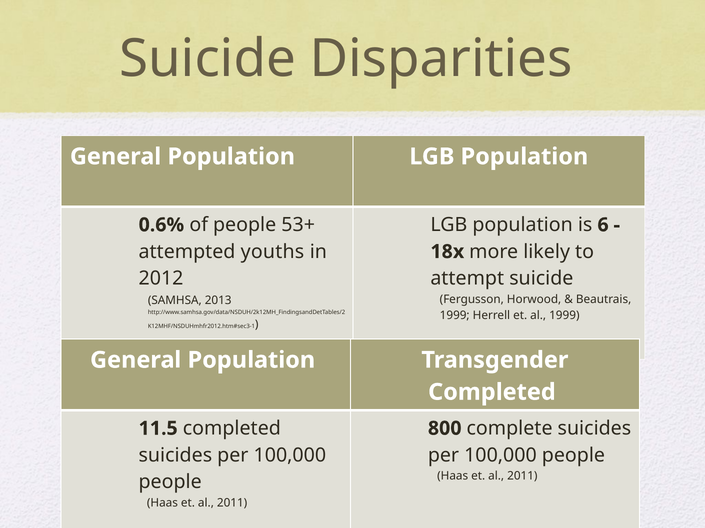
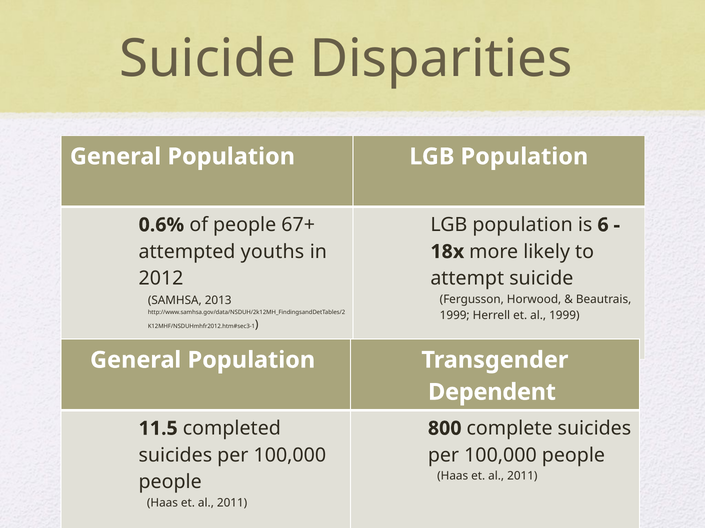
53+: 53+ -> 67+ (298, 225)
Completed: Completed -> Dependent (492, 393)
